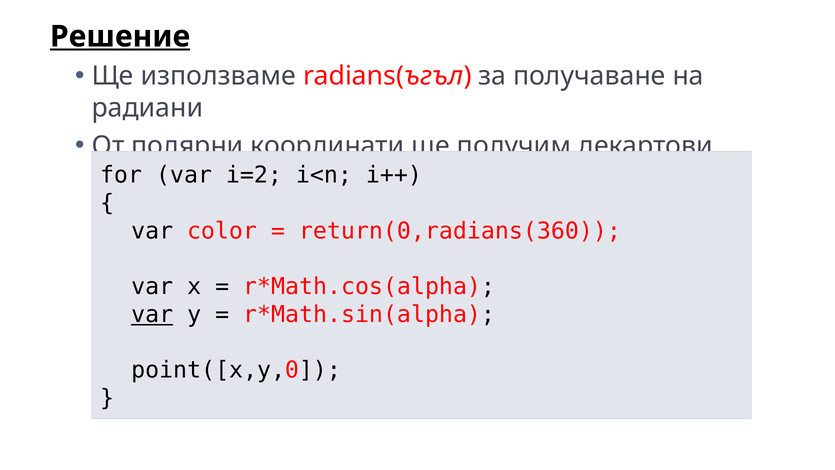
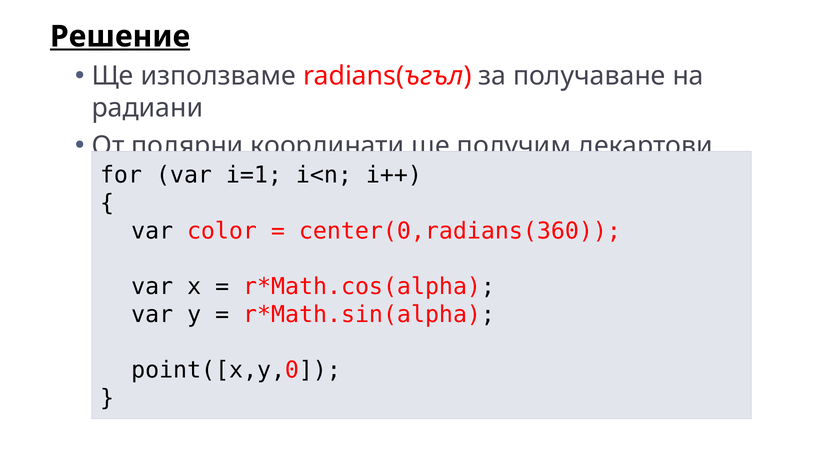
i=2: i=2 -> i=1 (254, 175)
return(0,radians(360: return(0,radians(360 -> center(0,radians(360 (460, 231)
var underline: present -> none (152, 314)
